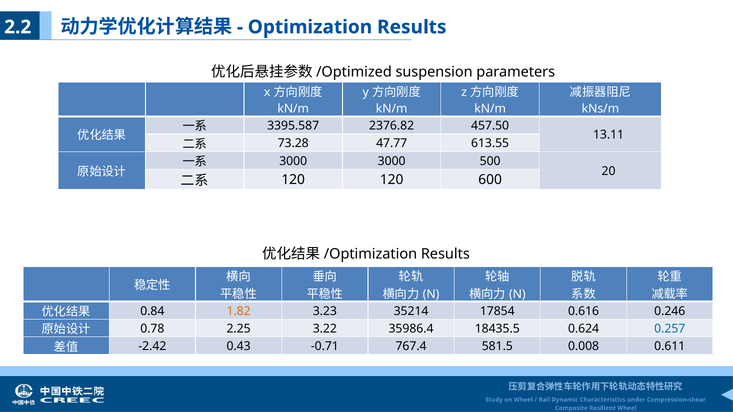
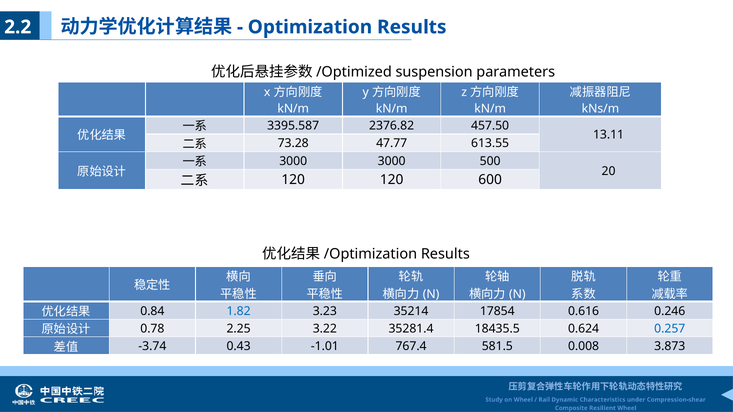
1.82 colour: orange -> blue (239, 311)
35986.4: 35986.4 -> 35281.4 (411, 329)
-2.42: -2.42 -> -3.74 (152, 347)
-0.71: -0.71 -> -1.01 (325, 347)
0.611: 0.611 -> 3.873 (670, 347)
